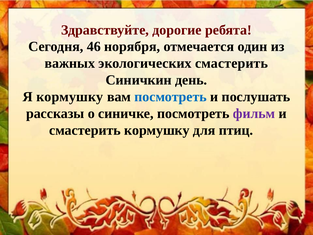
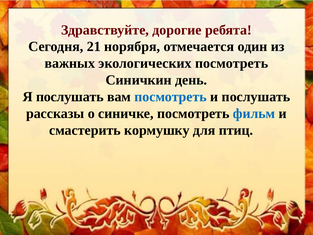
46: 46 -> 21 (94, 47)
экологических смастерить: смастерить -> посмотреть (232, 63)
Я кормушку: кормушку -> послушать (70, 97)
фильм colour: purple -> blue (254, 113)
